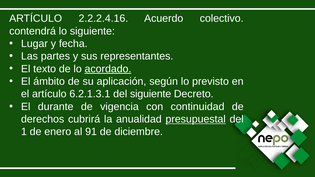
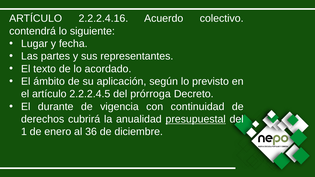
acordado underline: present -> none (108, 69)
6.2.1.3.1: 6.2.1.3.1 -> 2.2.2.4.5 (90, 94)
del siguiente: siguiente -> prórroga (151, 94)
91: 91 -> 36 (91, 132)
